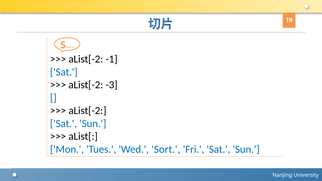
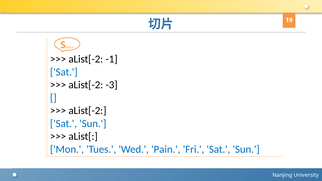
Sort: Sort -> Pain (166, 149)
